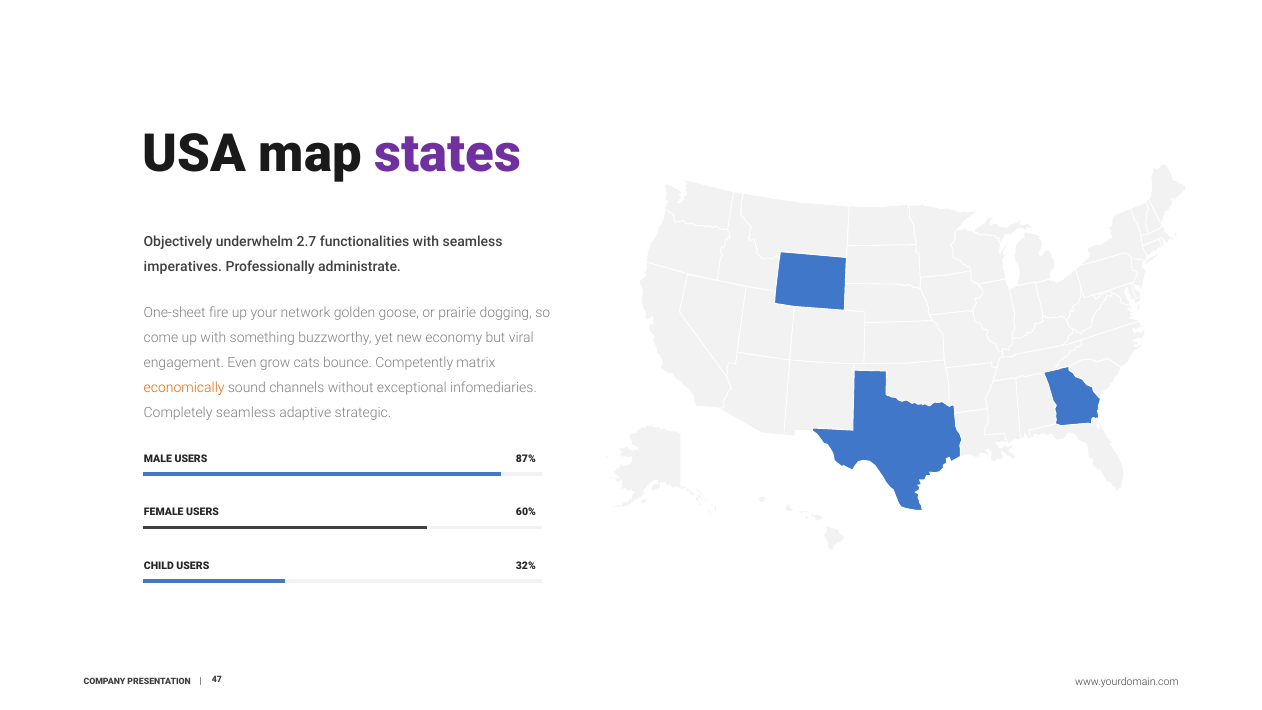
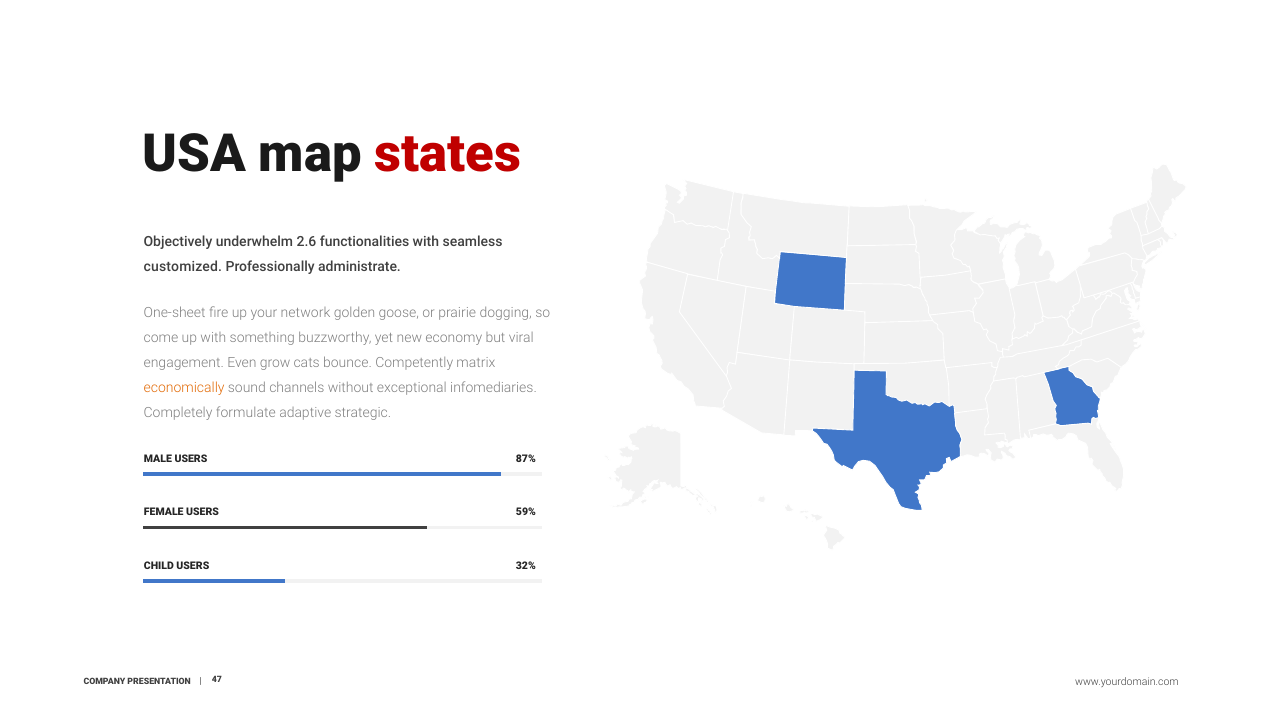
states colour: purple -> red (448, 154)
2.7: 2.7 -> 2.6 (306, 242)
imperatives: imperatives -> customized (183, 267)
Completely seamless: seamless -> formulate (246, 413)
60%: 60% -> 59% (526, 512)
